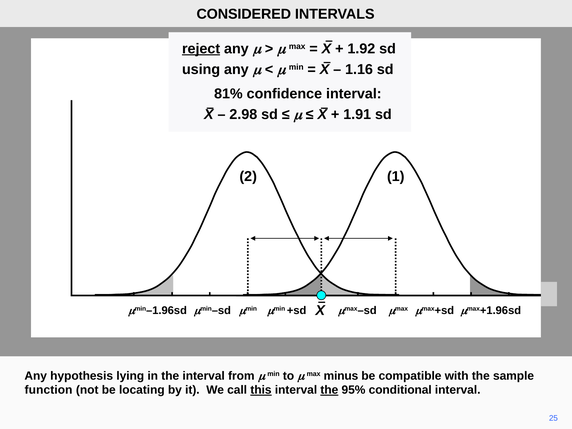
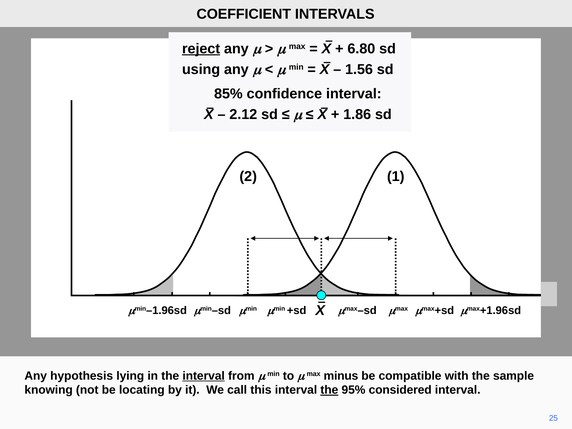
CONSIDERED: CONSIDERED -> COEFFICIENT (244, 14)
1.92: 1.92 -> 6.80 (361, 49)
1.16: 1.16 -> 1.56 (359, 69)
81%: 81% -> 85% (228, 94)
2.98: 2.98 -> 2.12 (243, 115)
1.91: 1.91 -> 1.86 (357, 115)
interval underline: none -> present (204, 376)
function: function -> knowing (49, 390)
this underline: present -> none (261, 390)
conditional: conditional -> considered (400, 390)
